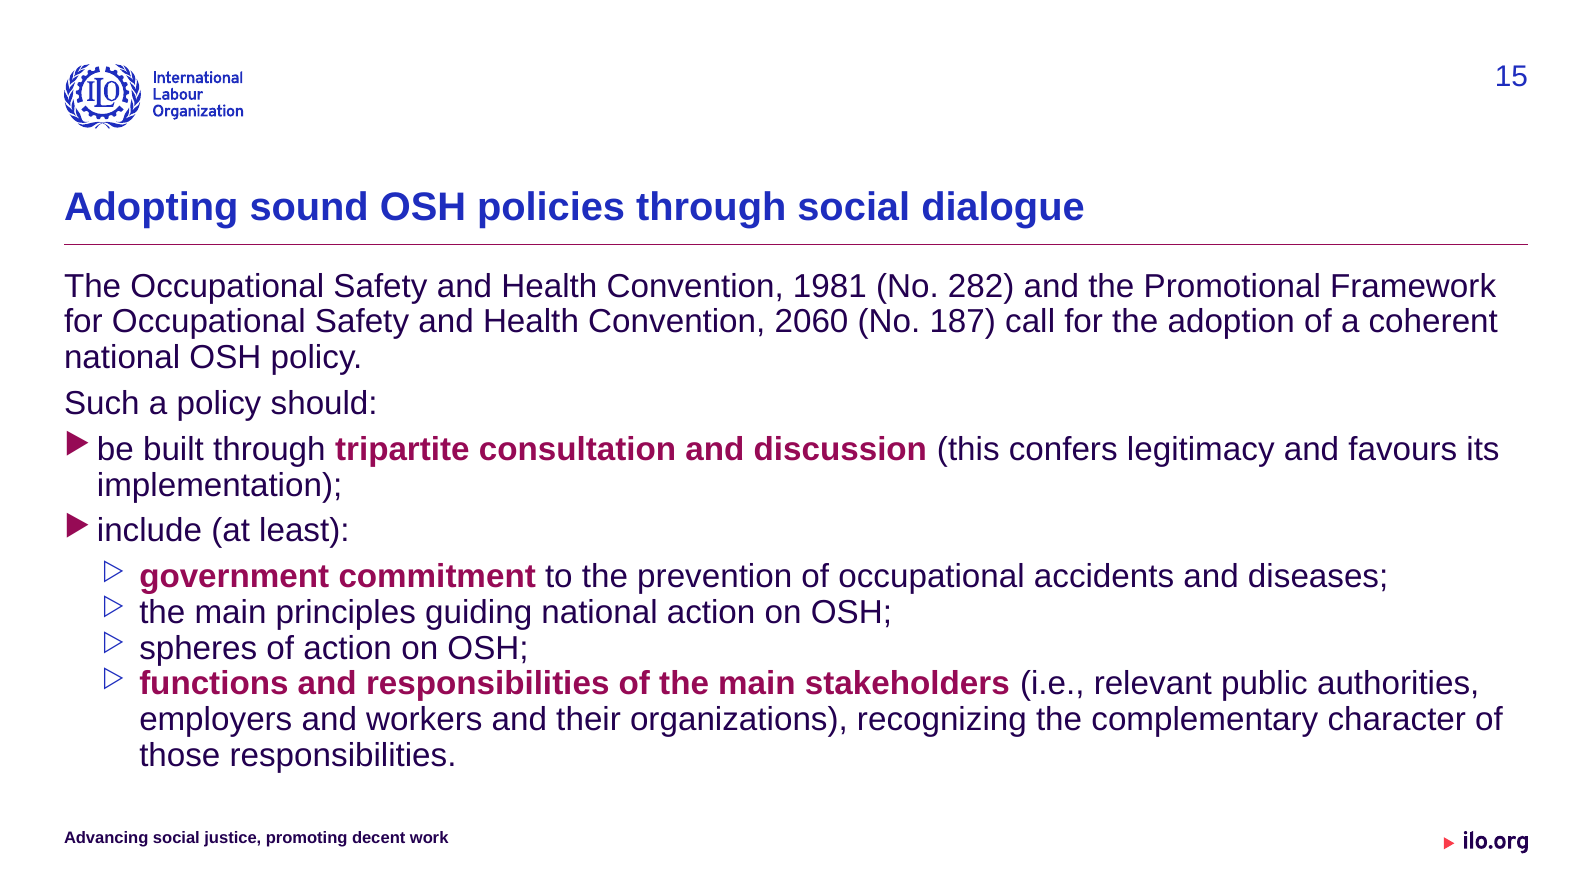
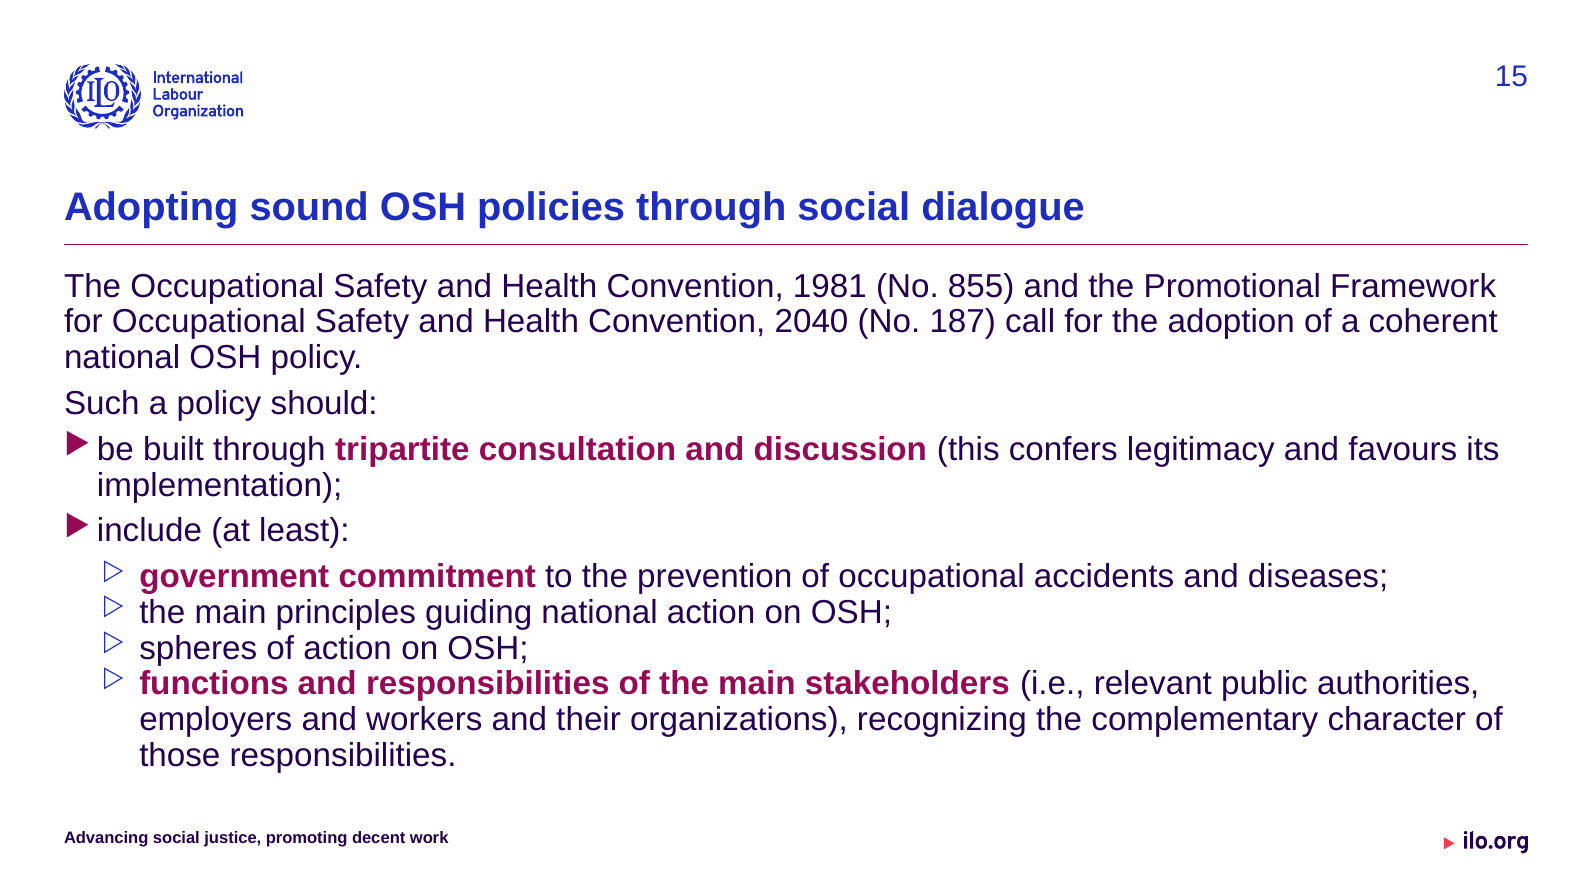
282: 282 -> 855 (981, 286)
2060: 2060 -> 2040 (812, 322)
